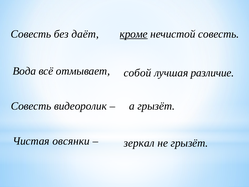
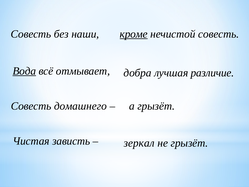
даёт: даёт -> наши (85, 34)
Вода underline: none -> present (24, 71)
собой: собой -> добра (138, 73)
видеоролик: видеоролик -> домашнего (80, 106)
овсянки: овсянки -> зависть (71, 141)
